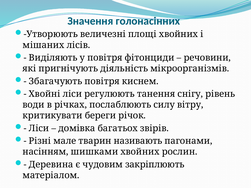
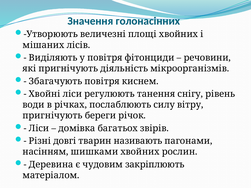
критикувати: критикувати -> пригнічують (52, 116)
мале: мале -> довгі (65, 141)
